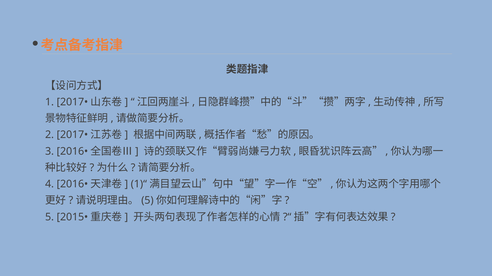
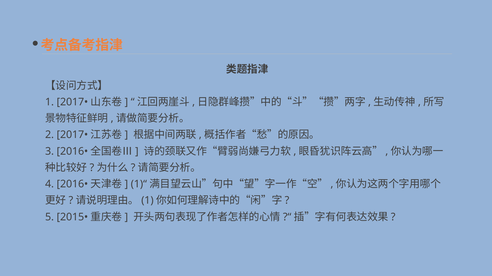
5: 5 -> 1 (147, 200)
